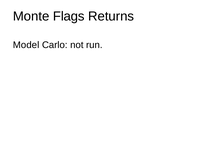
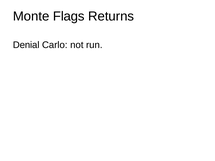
Model: Model -> Denial (26, 45)
